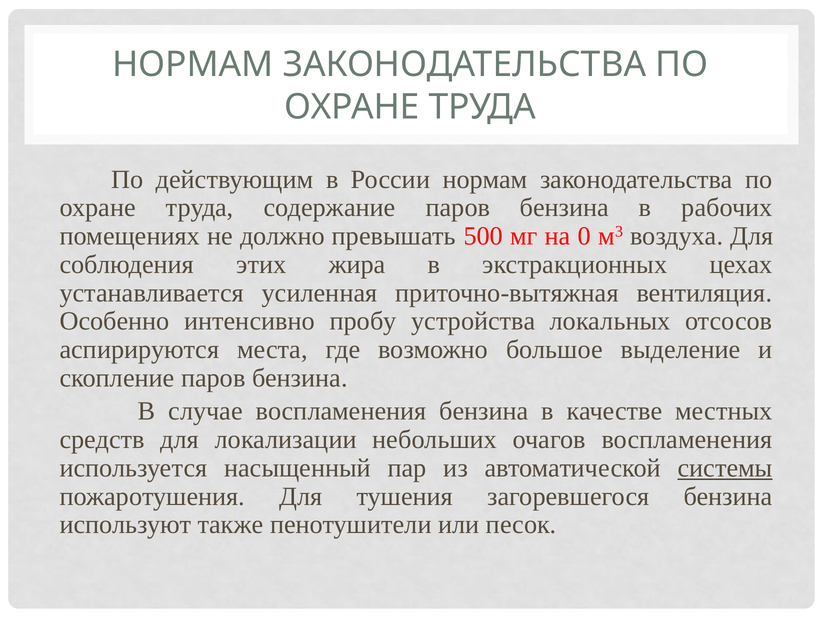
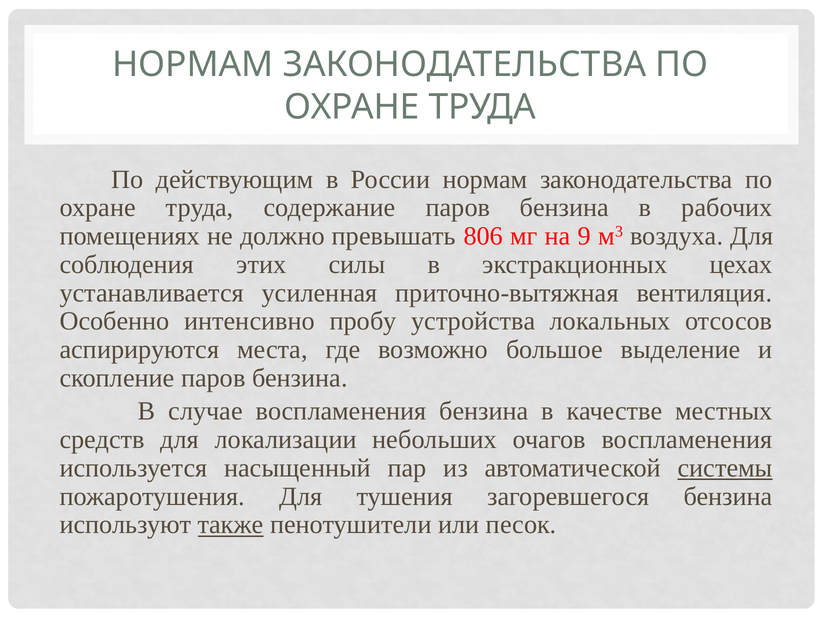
500: 500 -> 806 (483, 236)
0: 0 -> 9 (584, 236)
жира: жира -> силы (357, 265)
также underline: none -> present (231, 525)
